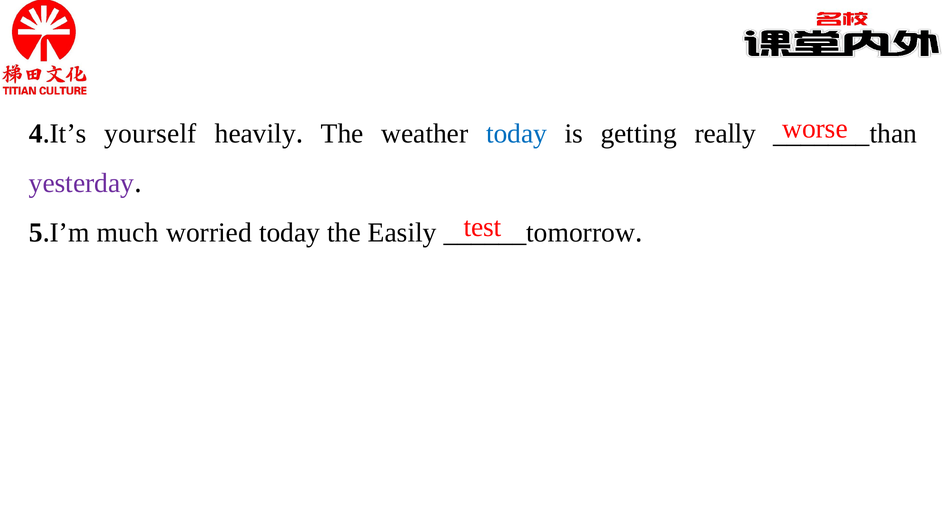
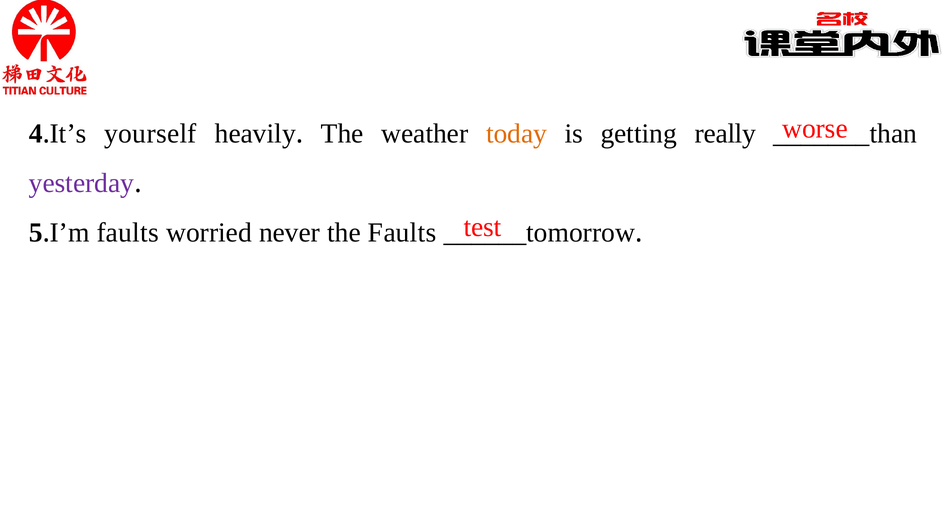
today colour: blue -> orange (517, 133)
much: much -> faults (128, 233)
worried today: today -> never (290, 233)
the Easily: Easily -> Faults (402, 233)
